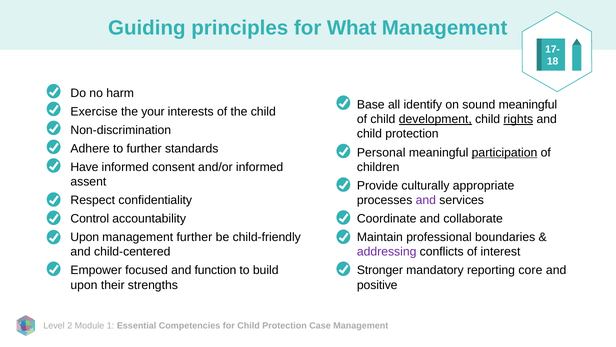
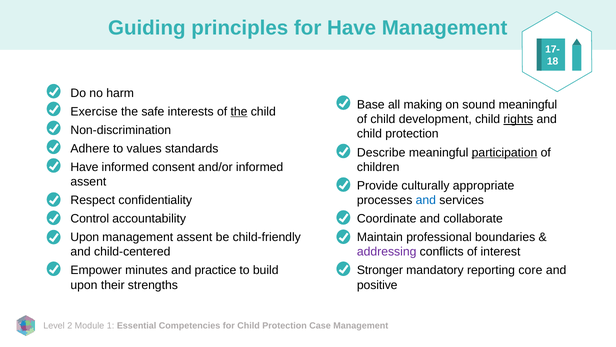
for What: What -> Have (352, 28)
identify: identify -> making (423, 105)
your: your -> safe (153, 111)
the underline: none -> present (239, 111)
development underline: present -> none (435, 119)
to further: further -> values (144, 148)
Personal: Personal -> Describe (381, 152)
and colour: purple -> blue (426, 200)
management further: further -> assent (194, 237)
focused: focused -> minutes (146, 270)
function: function -> practice (215, 270)
